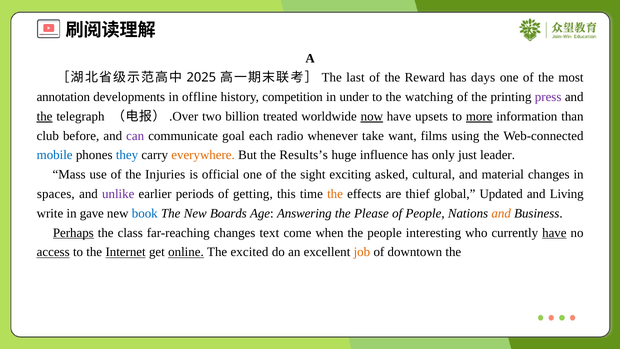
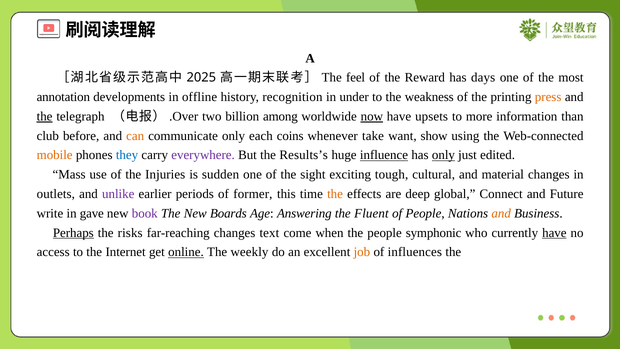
last: last -> feel (356, 78)
competition: competition -> recognition (292, 97)
watching: watching -> weakness (429, 97)
press colour: purple -> orange (548, 97)
treated: treated -> among (280, 116)
more underline: present -> none (479, 116)
can colour: purple -> orange (135, 136)
communicate goal: goal -> only (234, 136)
radio: radio -> coins (290, 136)
films: films -> show (434, 136)
mobile colour: blue -> orange (55, 155)
everywhere colour: orange -> purple (203, 155)
influence underline: none -> present (384, 155)
only underline: none -> present (443, 155)
leader: leader -> edited (498, 155)
official: official -> sudden (221, 174)
asked: asked -> tough (392, 174)
spaces: spaces -> outlets (56, 194)
getting: getting -> former (253, 194)
thief: thief -> deep (418, 194)
Updated: Updated -> Connect (501, 194)
Living: Living -> Future (567, 194)
book colour: blue -> purple (145, 213)
Please: Please -> Fluent (371, 213)
class: class -> risks (130, 233)
interesting: interesting -> symphonic (434, 233)
access underline: present -> none (53, 252)
Internet underline: present -> none (126, 252)
excited: excited -> weekly (249, 252)
downtown: downtown -> influences (415, 252)
